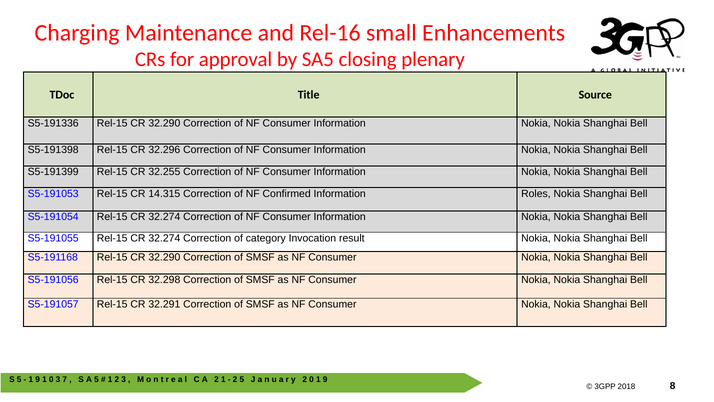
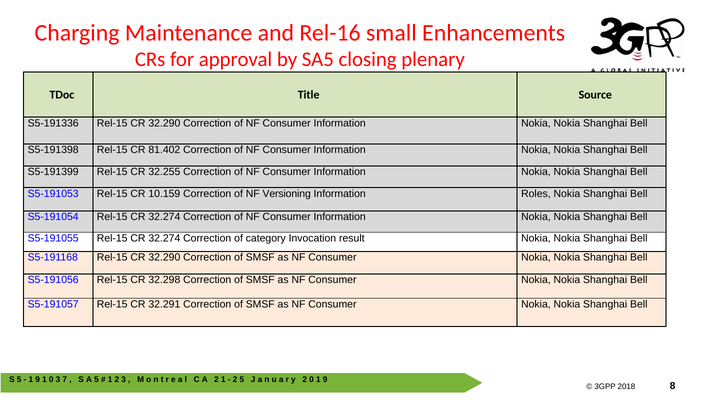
32.296: 32.296 -> 81.402 (164, 150)
14.315: 14.315 -> 10.159 (164, 193)
Confirmed: Confirmed -> Versioning (287, 193)
